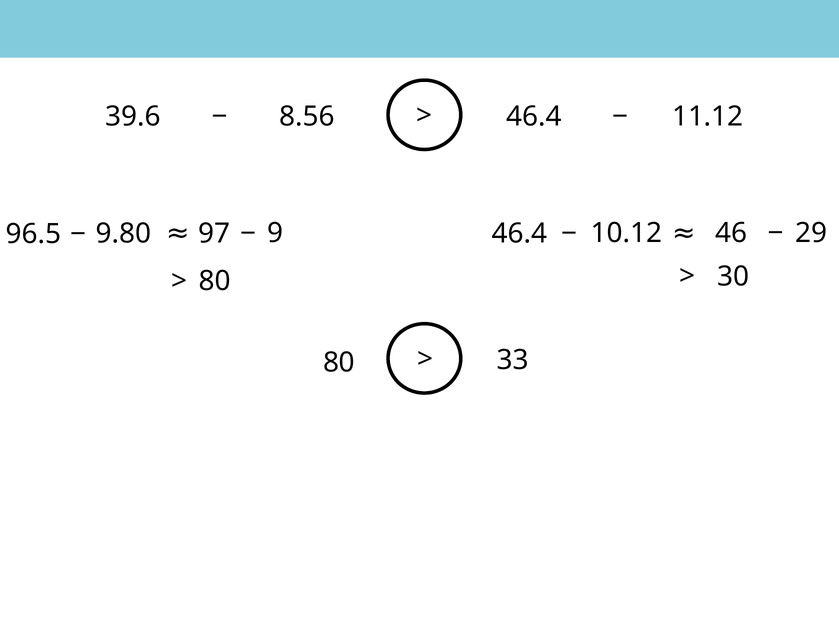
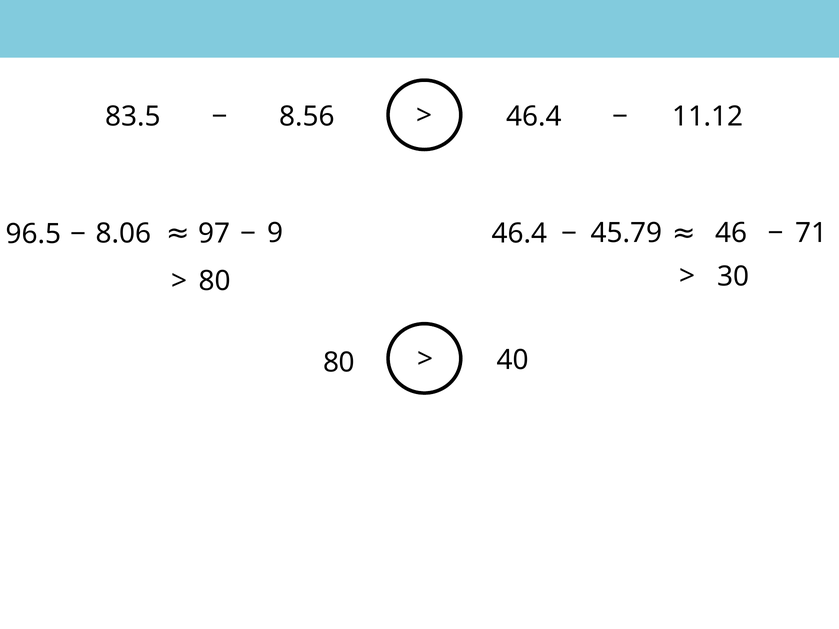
39.6: 39.6 -> 83.5 (133, 117)
10.12: 10.12 -> 45.79 (626, 233)
29: 29 -> 71 (811, 233)
9.80: 9.80 -> 8.06 (124, 234)
33: 33 -> 40 (513, 360)
